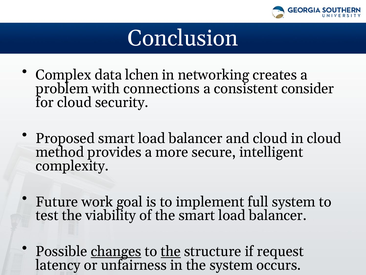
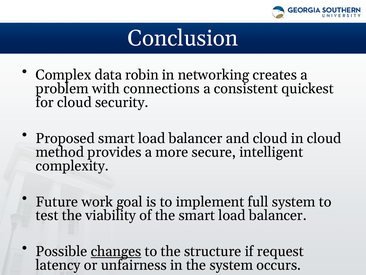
lchen: lchen -> robin (142, 75)
consider: consider -> quickest (308, 89)
the underline: present -> none (171, 251)
